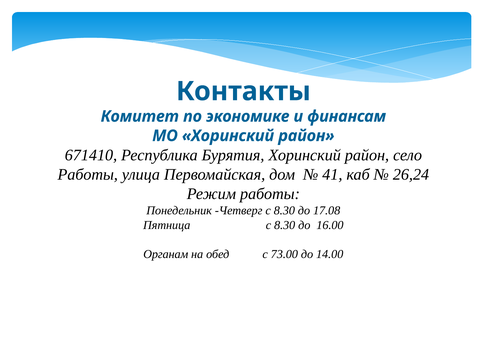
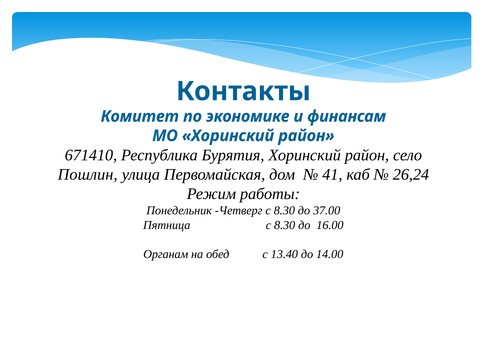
Работы: Работы -> Пошлин (88, 174)
17.08: 17.08 -> 37.00 (327, 210)
73.00: 73.00 -> 13.40 (284, 254)
